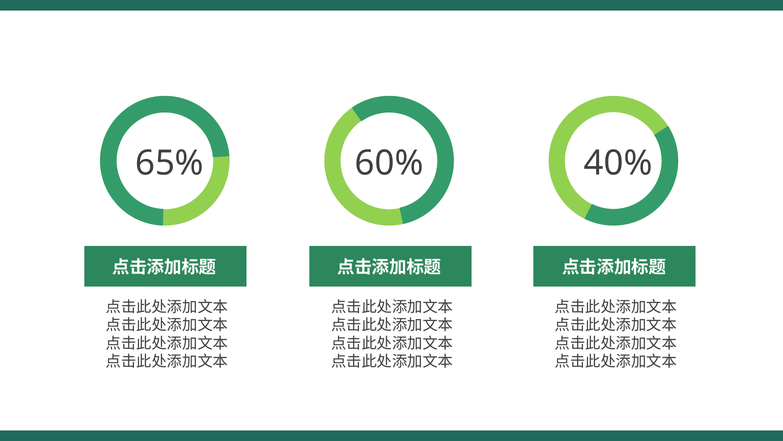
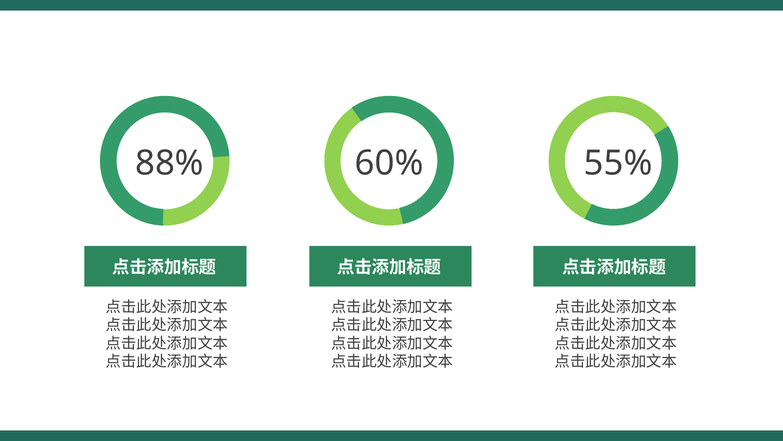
65%: 65% -> 88% (170, 163)
40%: 40% -> 55% (618, 163)
